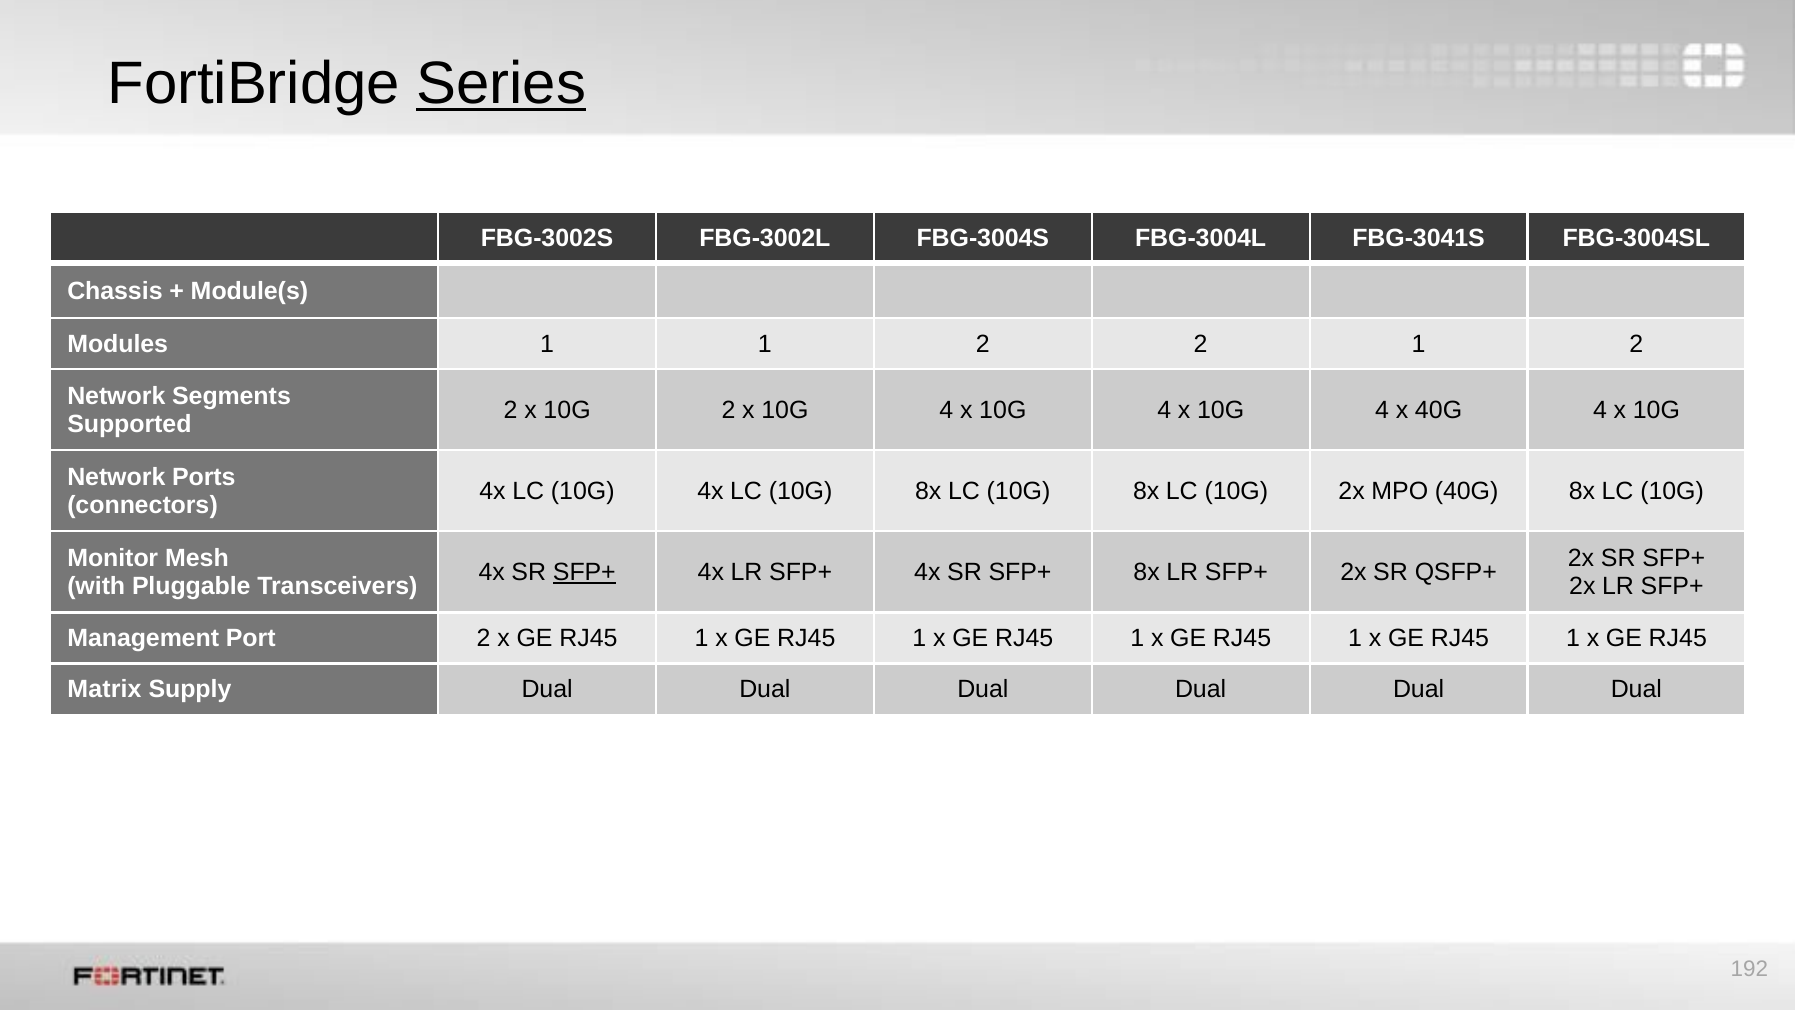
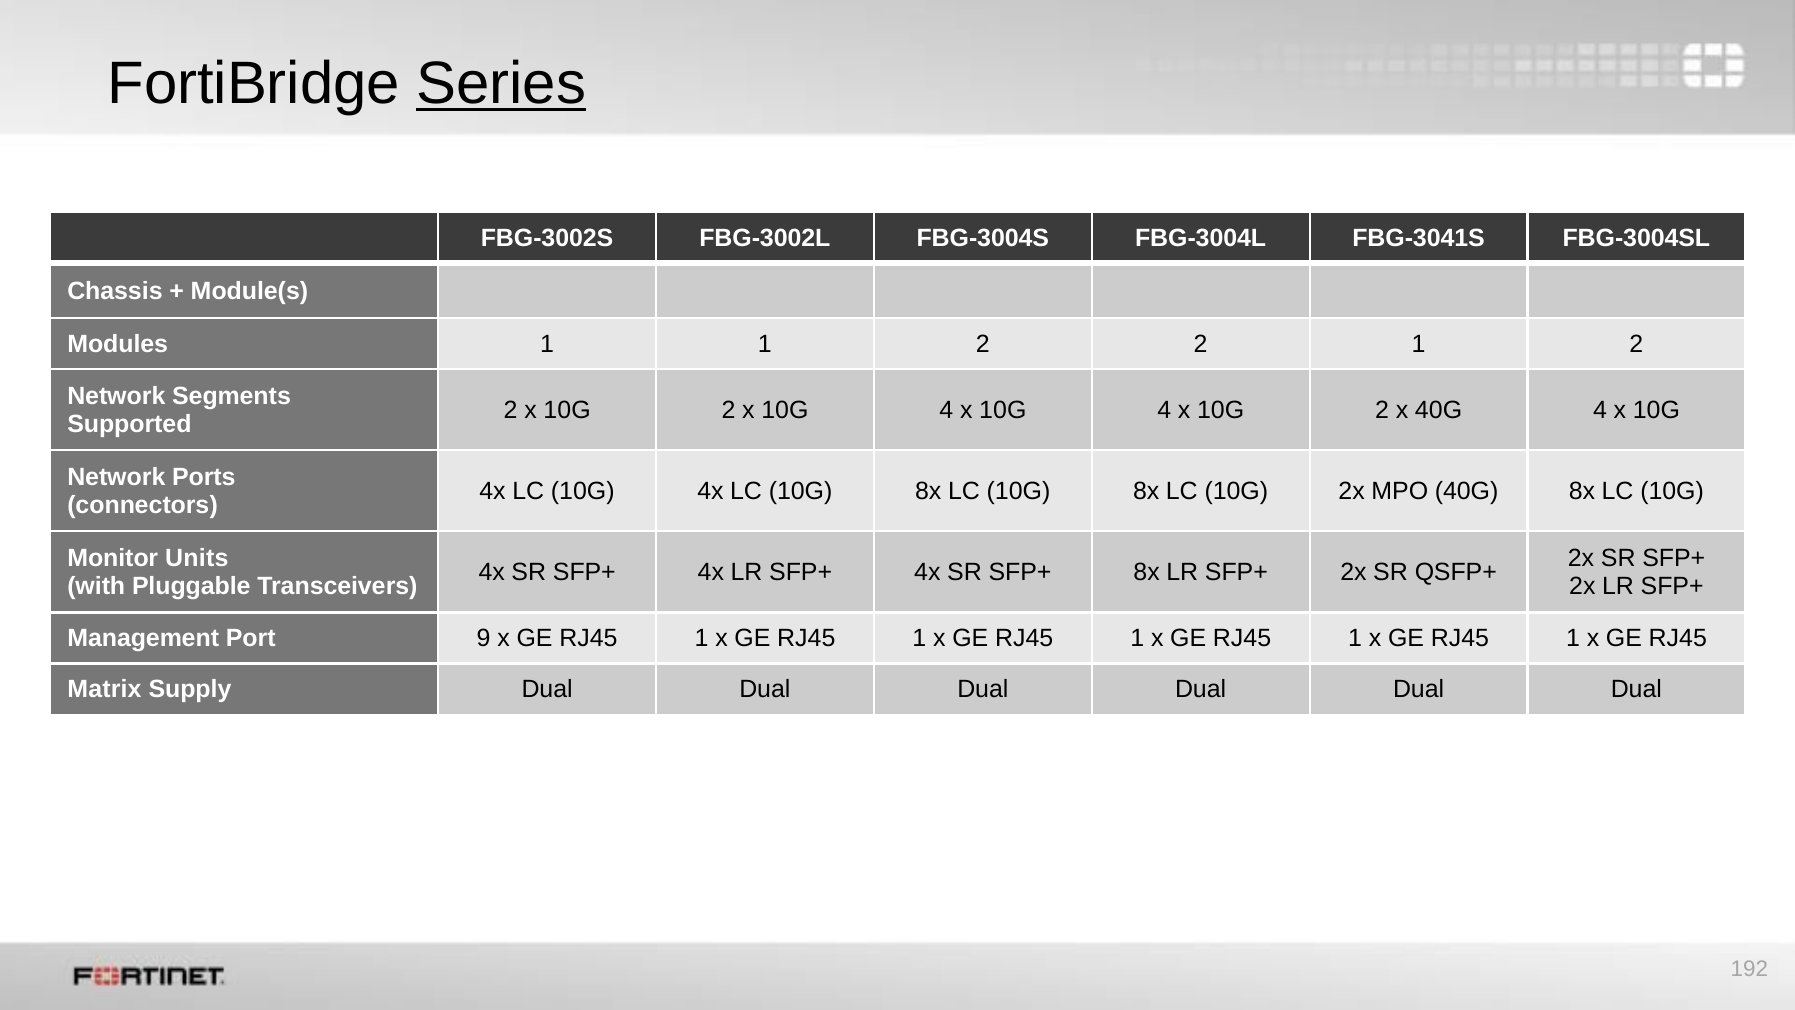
4: 4 -> 2 (1382, 410)
Mesh: Mesh -> Units (197, 558)
SFP+ underline: present -> none (584, 572)
Port 2: 2 -> 9 (484, 638)
